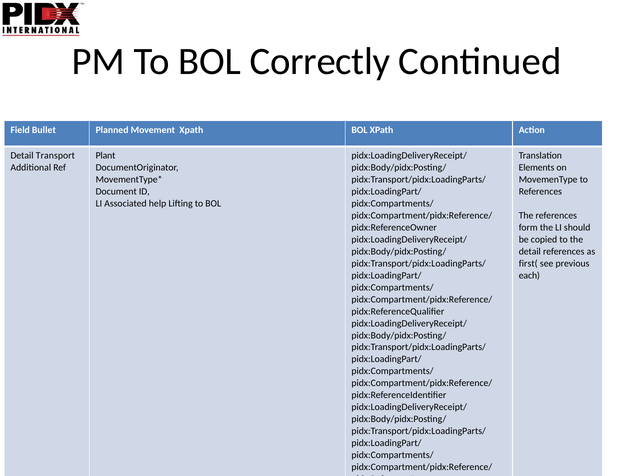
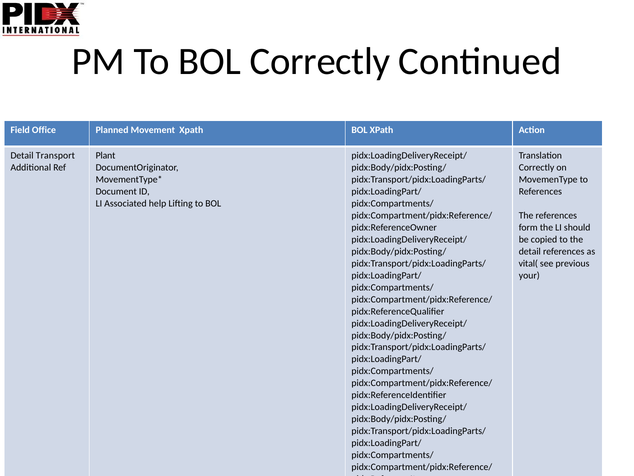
Bullet: Bullet -> Office (44, 130)
Elements: Elements -> Correctly (537, 168)
first(: first( -> vital( (528, 263)
each: each -> your (529, 275)
